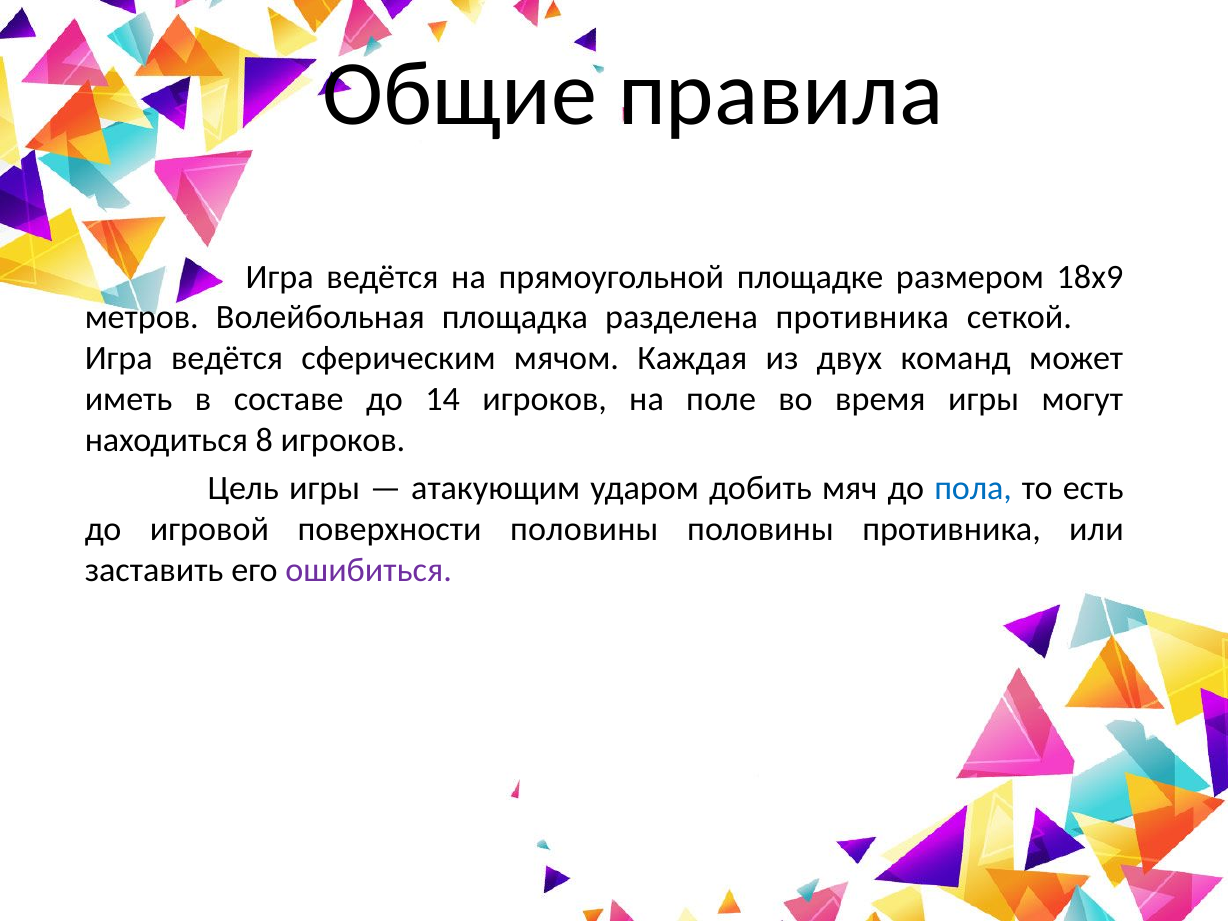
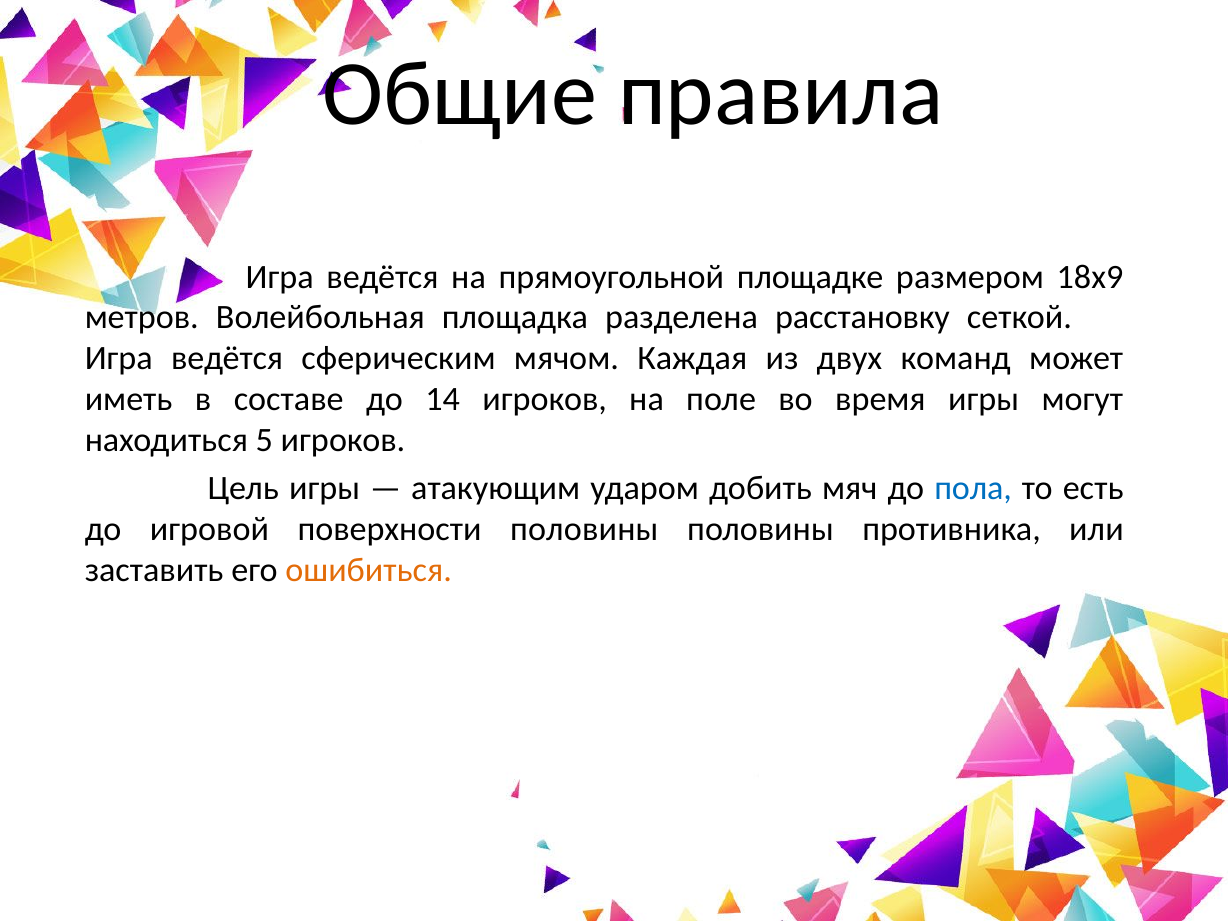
разделена противника: противника -> расстановку (863, 318)
8: 8 -> 5 (264, 441)
ошибиться colour: purple -> orange (369, 570)
